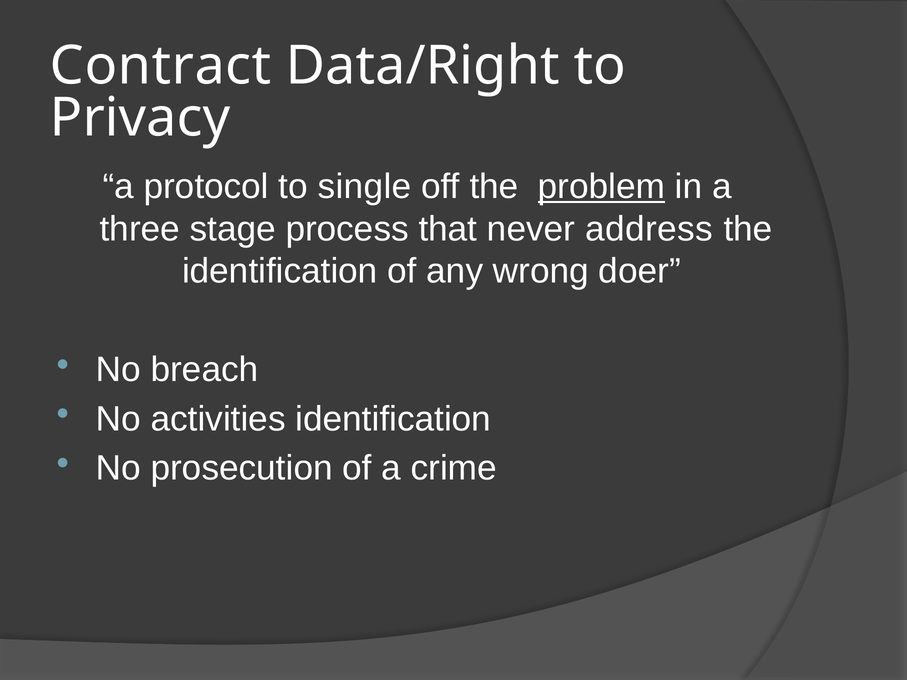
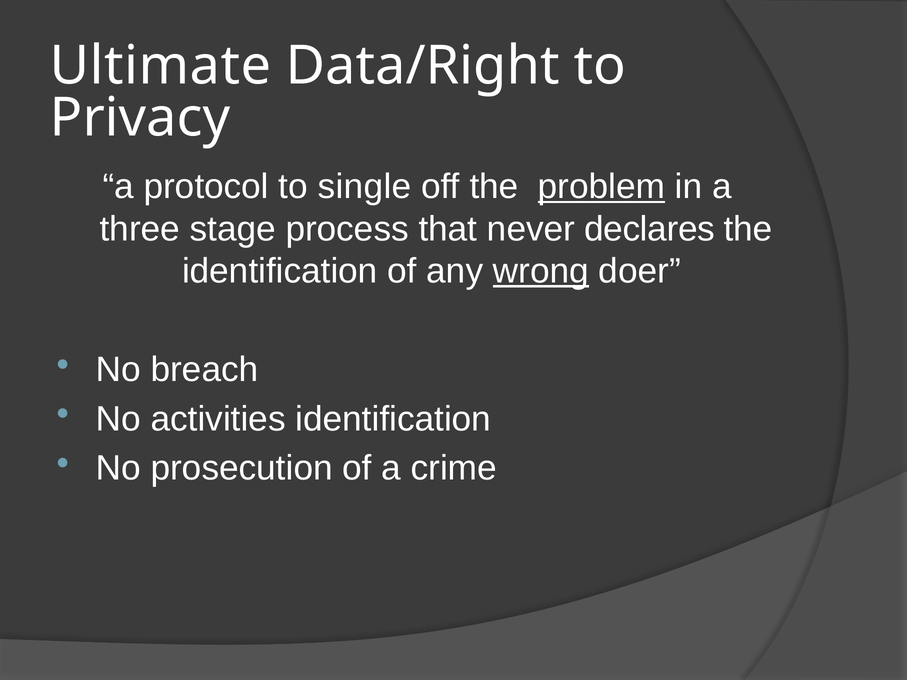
Contract: Contract -> Ultimate (161, 66)
address: address -> declares (649, 229)
wrong underline: none -> present (541, 271)
